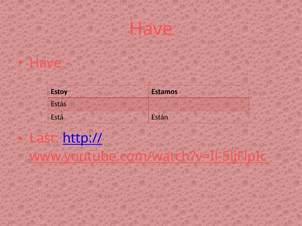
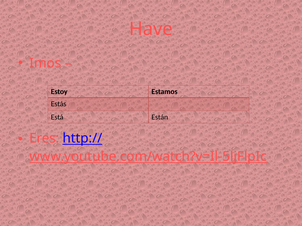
Have: Have -> Imos (45, 63)
Last: Last -> Eres (44, 139)
